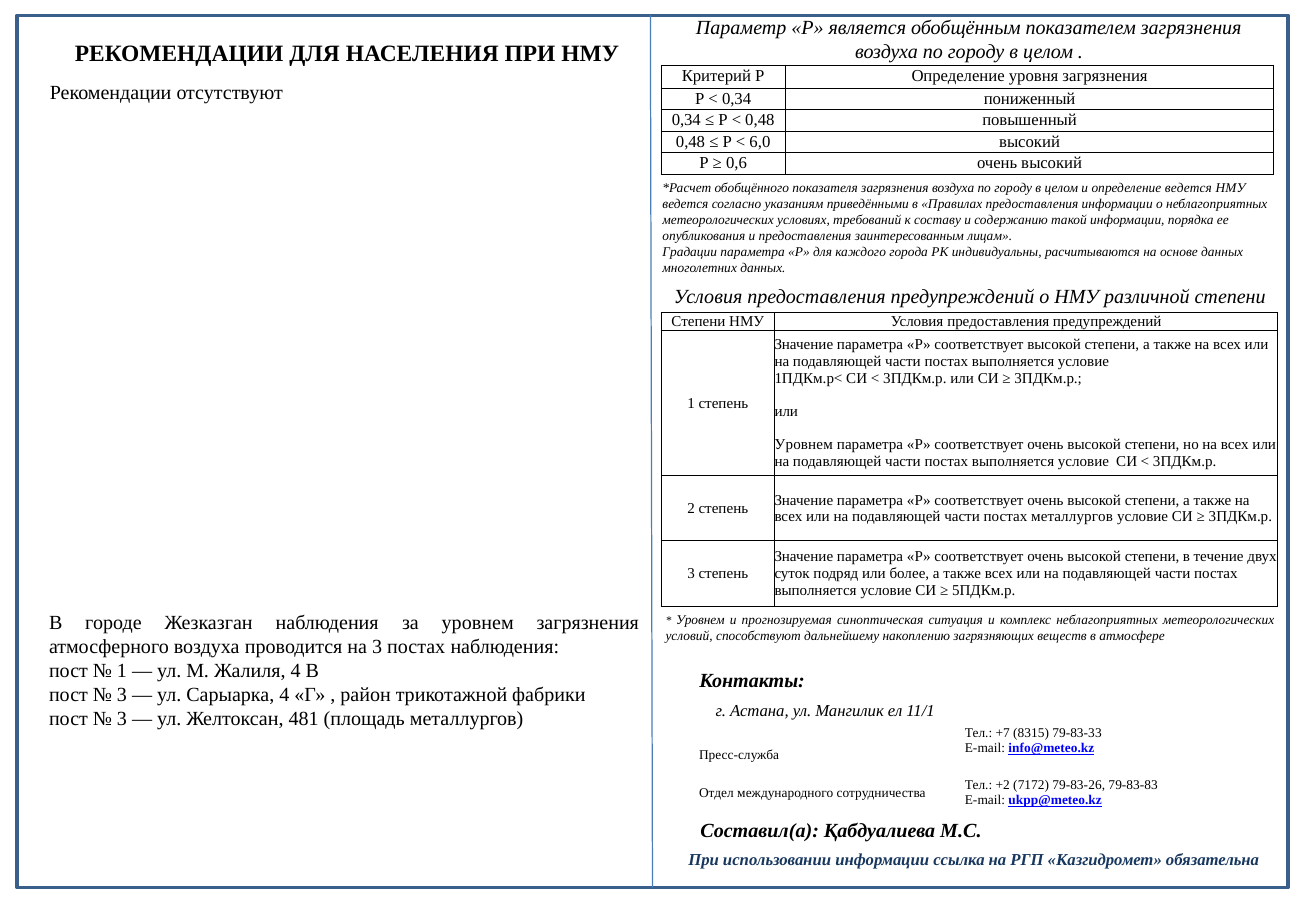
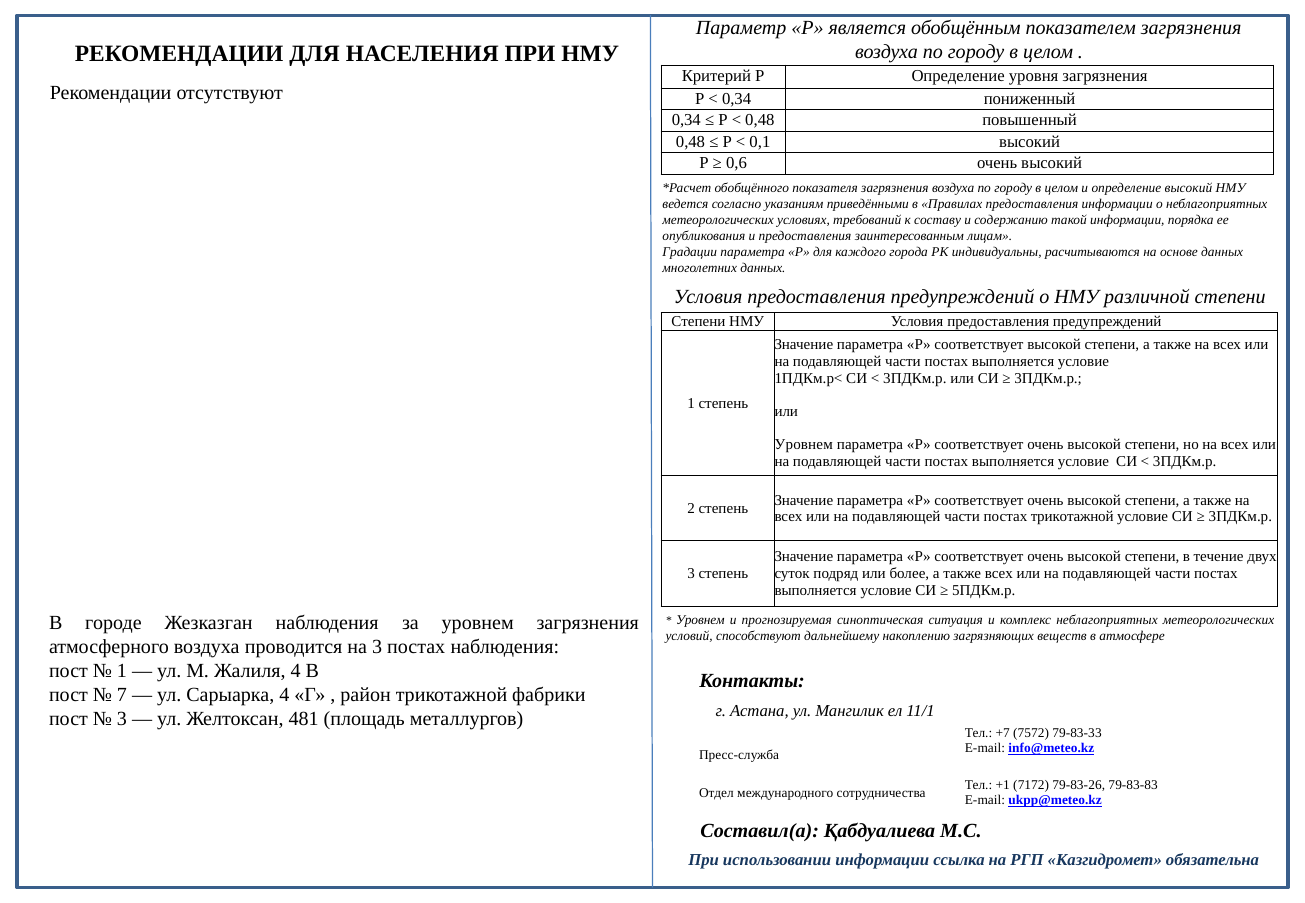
6,0: 6,0 -> 0,1 (760, 142)
определение ведется: ведется -> высокий (1188, 188)
постах металлургов: металлургов -> трикотажной (1072, 517)
3: 3 -> 7 (122, 695)
8315: 8315 -> 7572 (1031, 734)
+2: +2 -> +1 (1003, 786)
